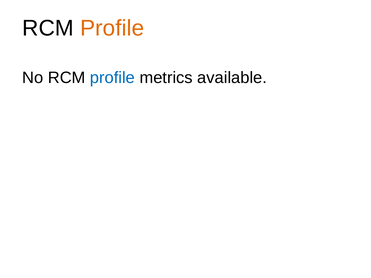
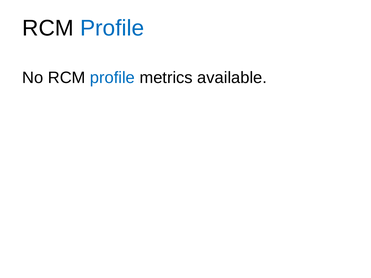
Profile colour: orange -> blue (112, 28)
